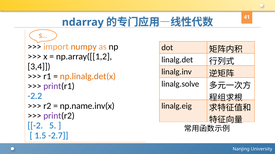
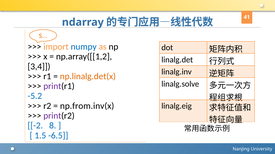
numpy colour: orange -> blue (84, 47)
-2.2: -2.2 -> -5.2 (35, 96)
np.name.inv(x: np.name.inv(x -> np.from.inv(x (87, 106)
5: 5 -> 8 (53, 126)
-2.7: -2.7 -> -6.5 (58, 136)
